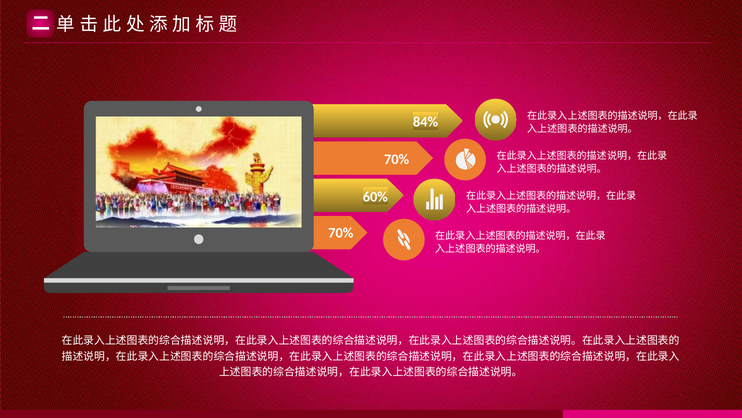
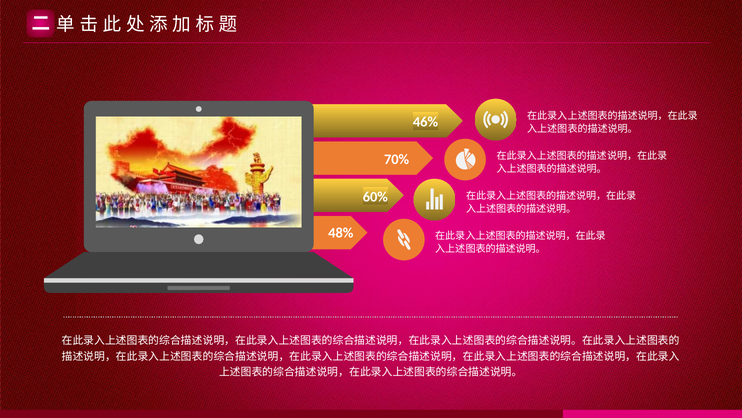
84%: 84% -> 46% (425, 122)
70%: 70% -> 48% (341, 233)
